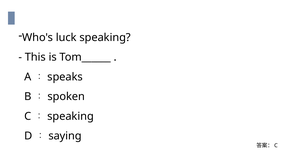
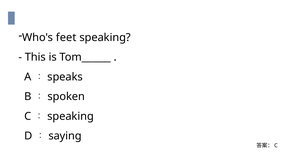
luck: luck -> feet (66, 38)
